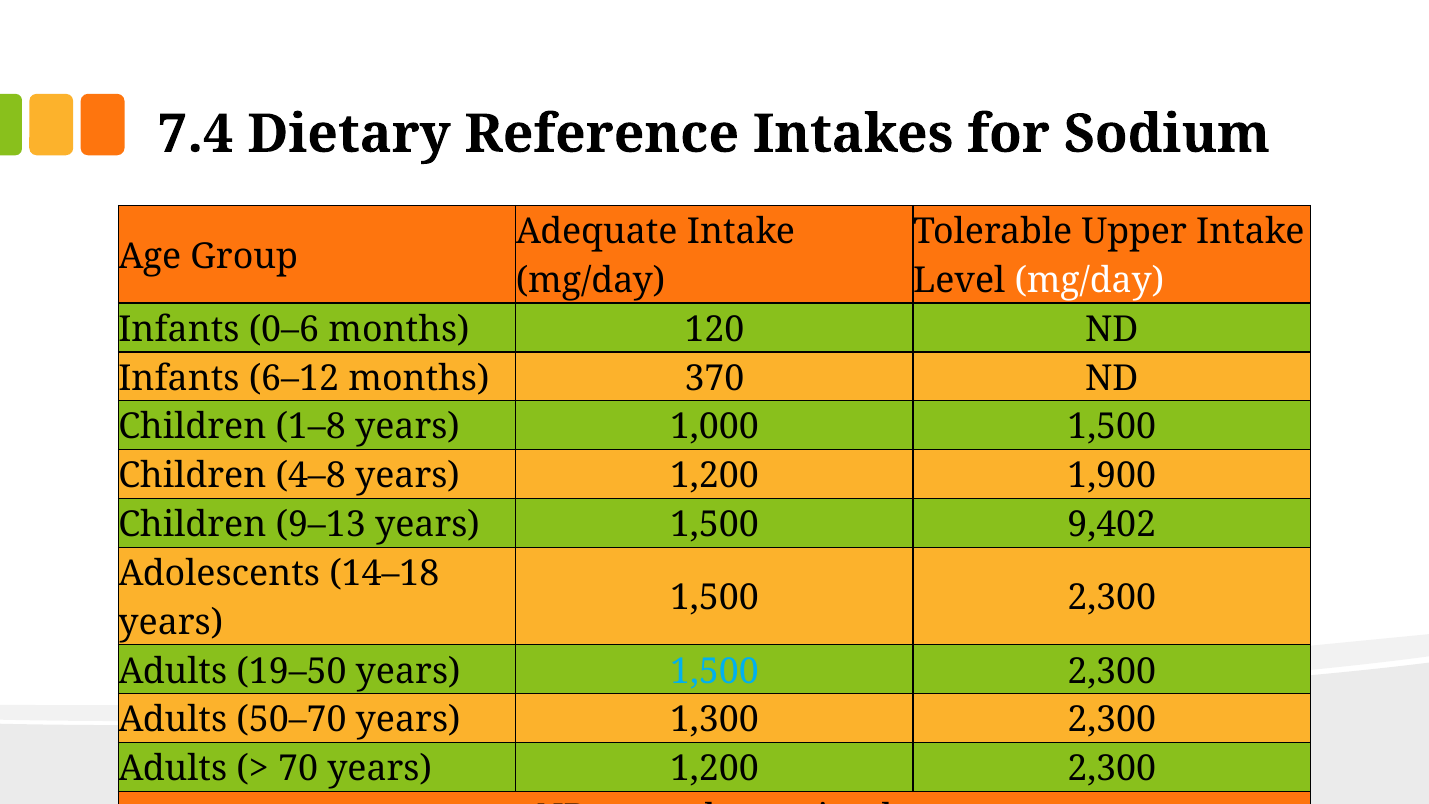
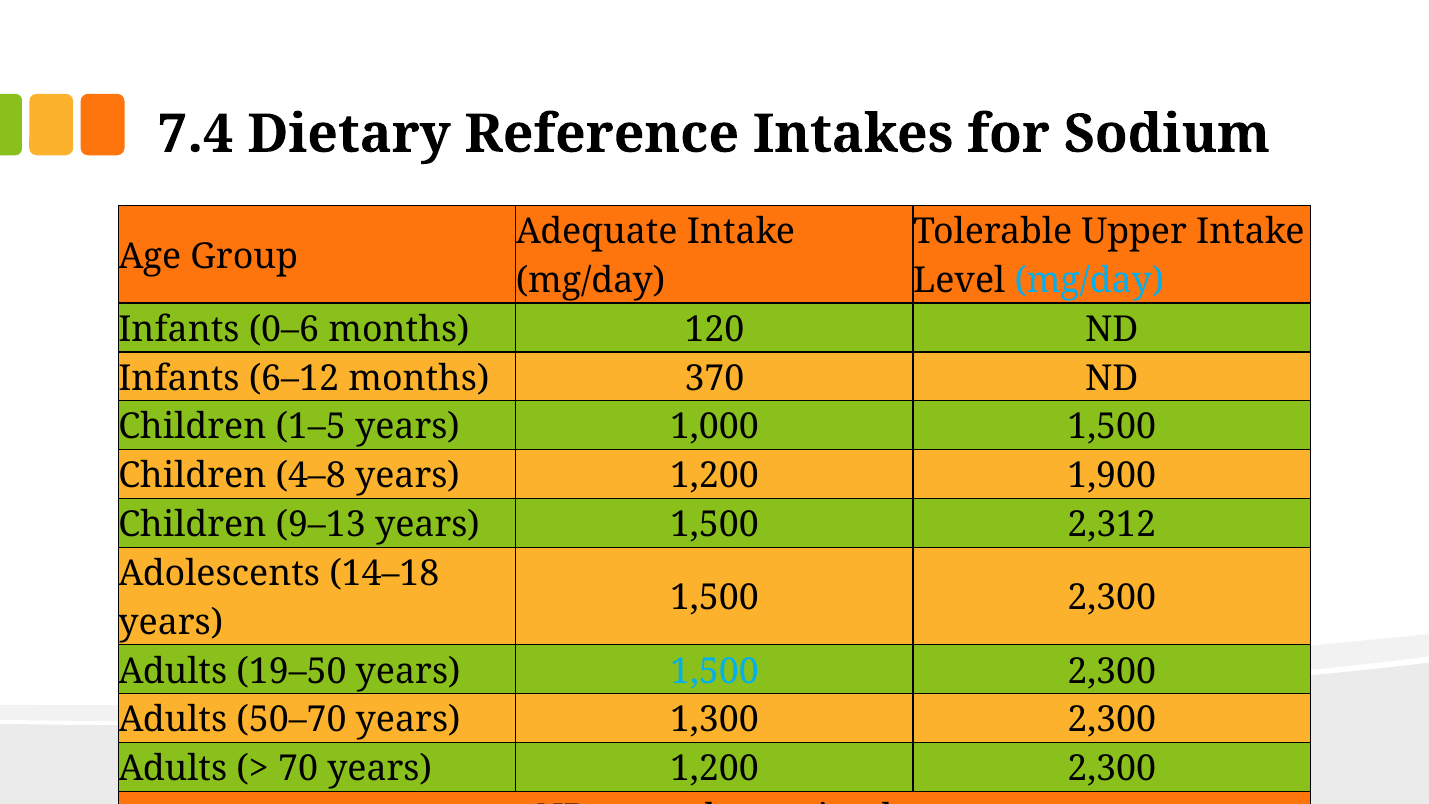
mg/day colour: white -> light blue (1089, 281)
1–8: 1–8 -> 1–5 (311, 427)
9,402: 9,402 -> 2,312 (1112, 525)
